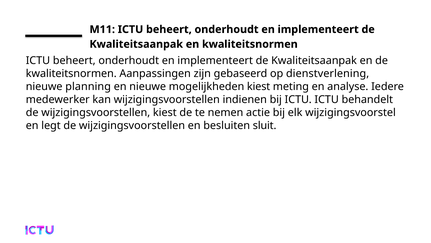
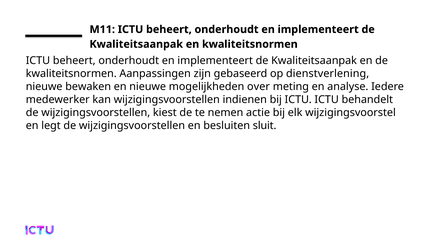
planning: planning -> bewaken (88, 86)
mogelijkheden kiest: kiest -> over (258, 86)
